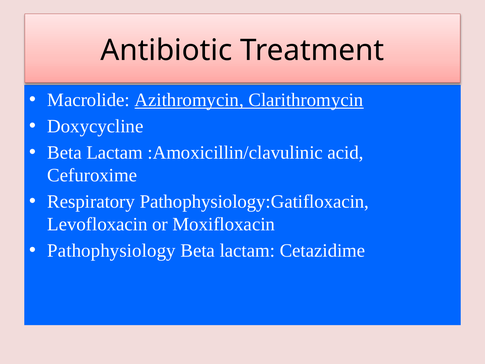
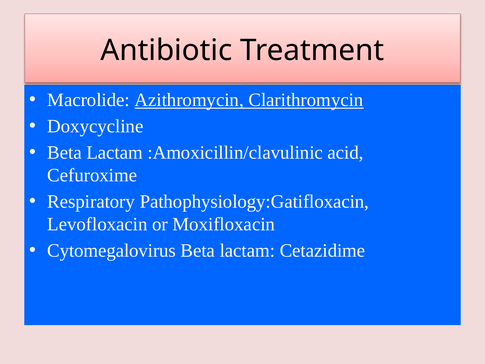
Pathophysiology: Pathophysiology -> Cytomegalovirus (112, 251)
